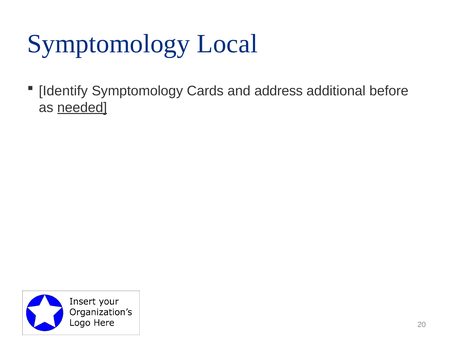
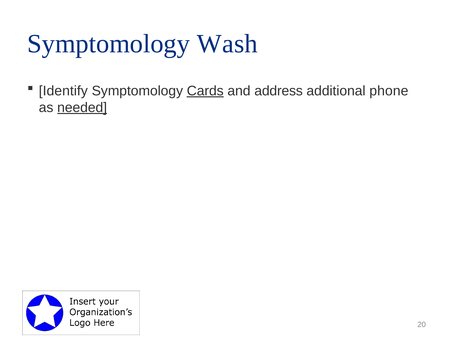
Local: Local -> Wash (227, 44)
Cards underline: none -> present (205, 91)
before: before -> phone (389, 91)
